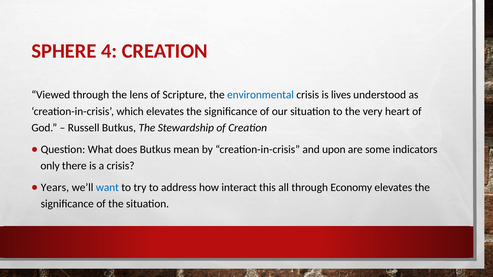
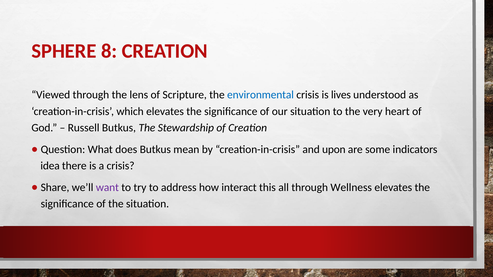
4: 4 -> 8 (109, 51)
only: only -> idea (50, 166)
Years: Years -> Share (55, 188)
want colour: blue -> purple (107, 188)
Economy: Economy -> Wellness (351, 188)
